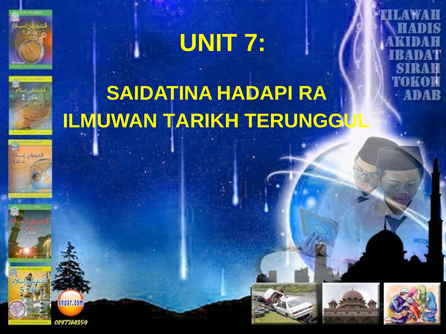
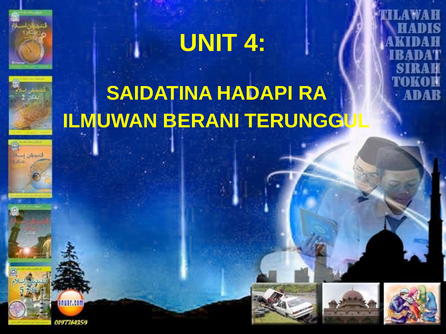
7: 7 -> 4 (255, 43)
TARIKH: TARIKH -> BERANI (201, 121)
